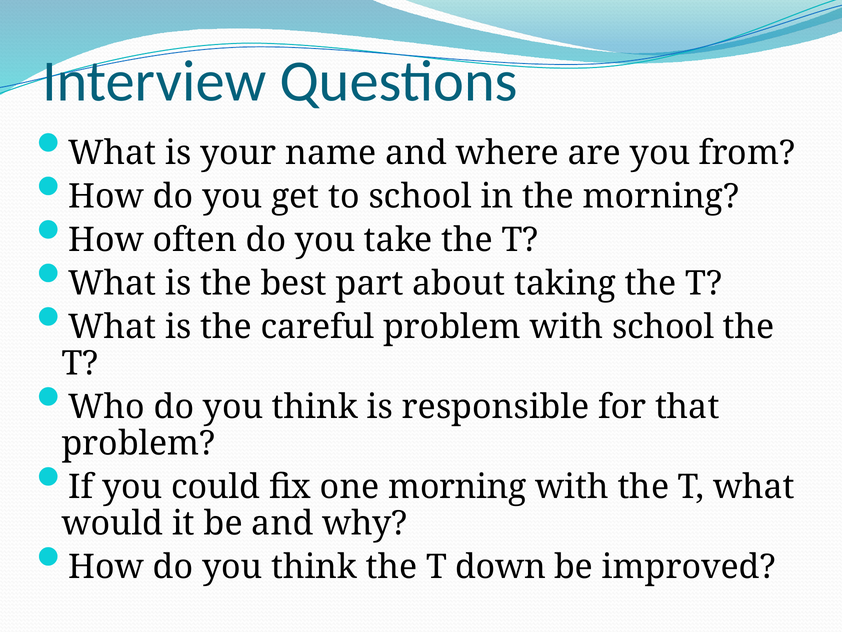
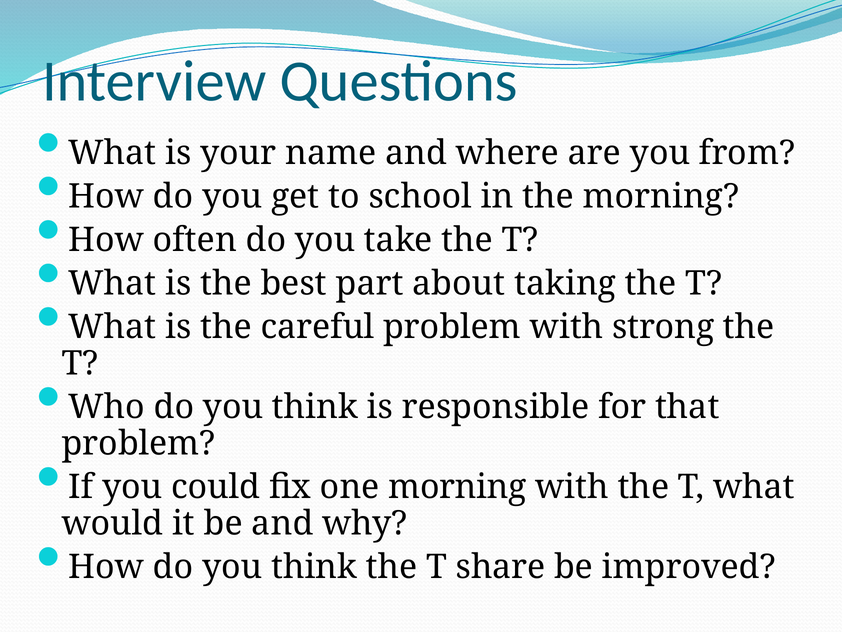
with school: school -> strong (663, 327)
down: down -> share (501, 567)
